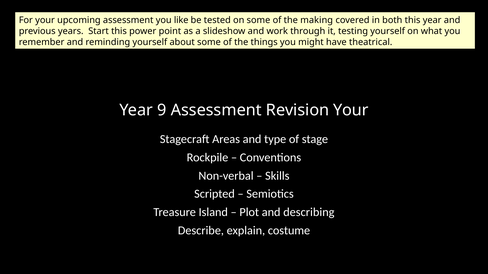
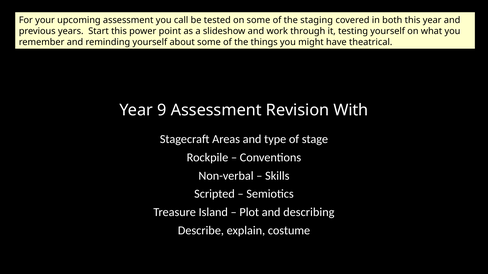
like: like -> call (181, 20)
making: making -> staging (317, 20)
Revision Your: Your -> With (351, 110)
